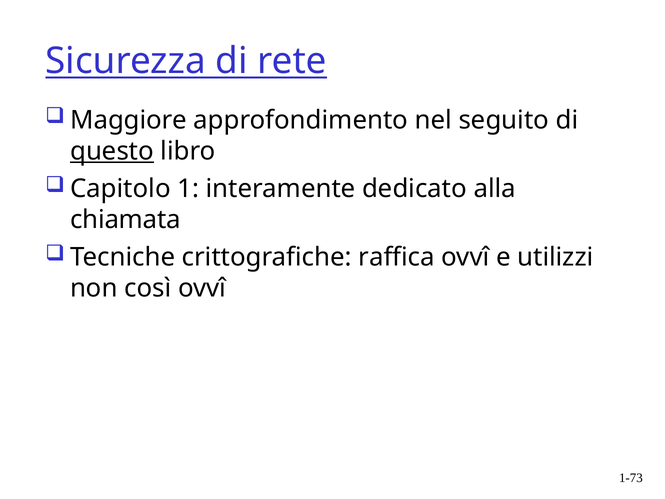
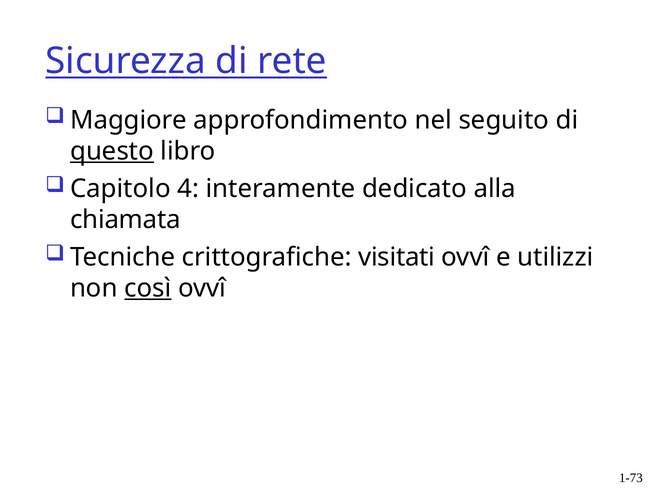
1: 1 -> 4 (188, 189)
raffica: raffica -> visitati (397, 257)
così underline: none -> present (148, 288)
